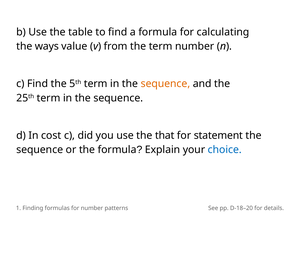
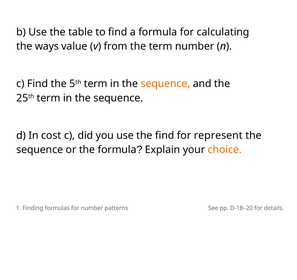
the that: that -> find (165, 135)
statement: statement -> represent (218, 135)
choice colour: blue -> orange (225, 149)
